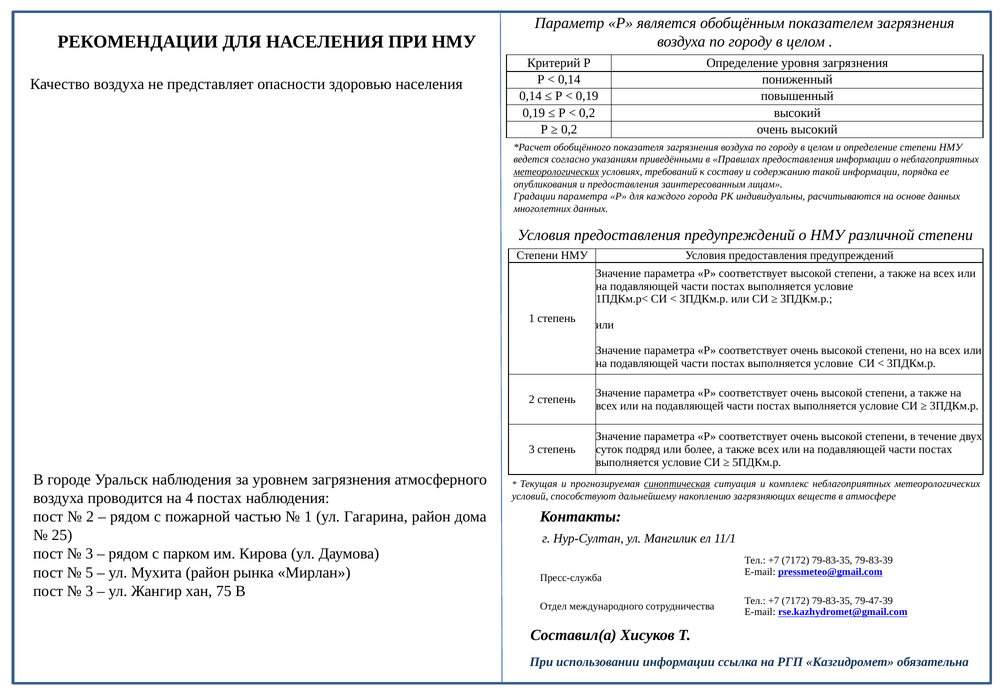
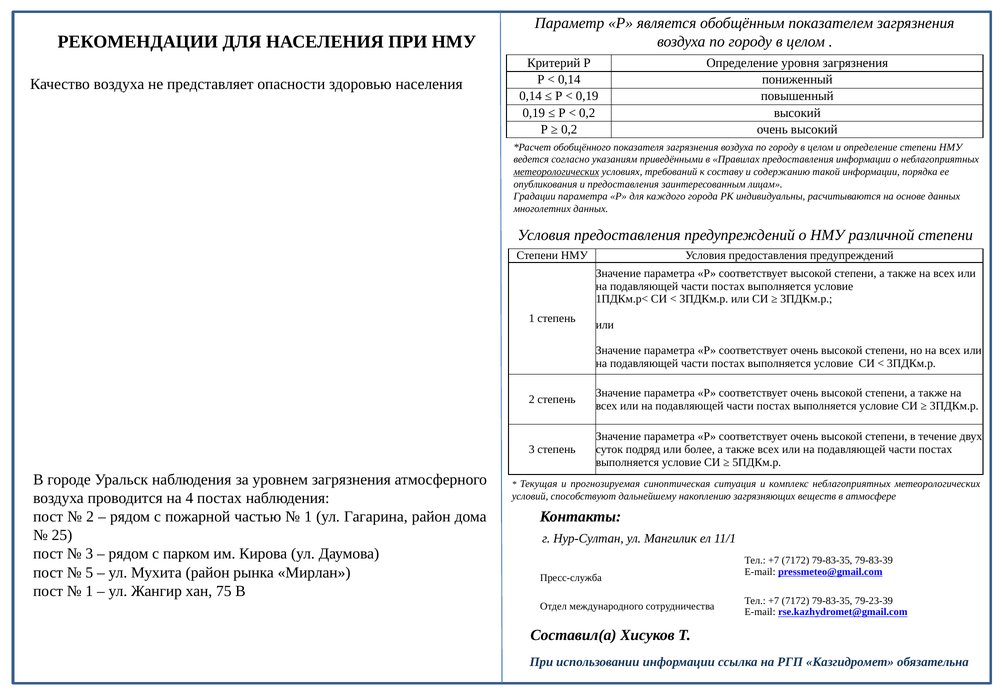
синоптическая underline: present -> none (677, 484)
3: 3 -> 1 (89, 591)
79-47-39: 79-47-39 -> 79-23-39 (874, 601)
